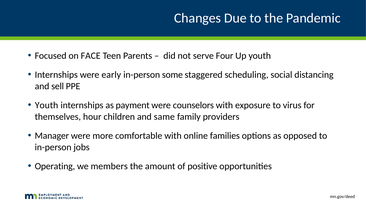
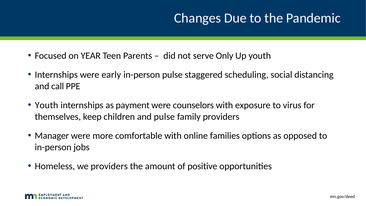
FACE: FACE -> YEAR (91, 56)
Four: Four -> Only (225, 56)
in-person some: some -> pulse (172, 75)
sell: sell -> call (58, 86)
hour: hour -> keep (92, 117)
and same: same -> pulse (164, 117)
Operating: Operating -> Homeless (55, 166)
we members: members -> providers (109, 166)
